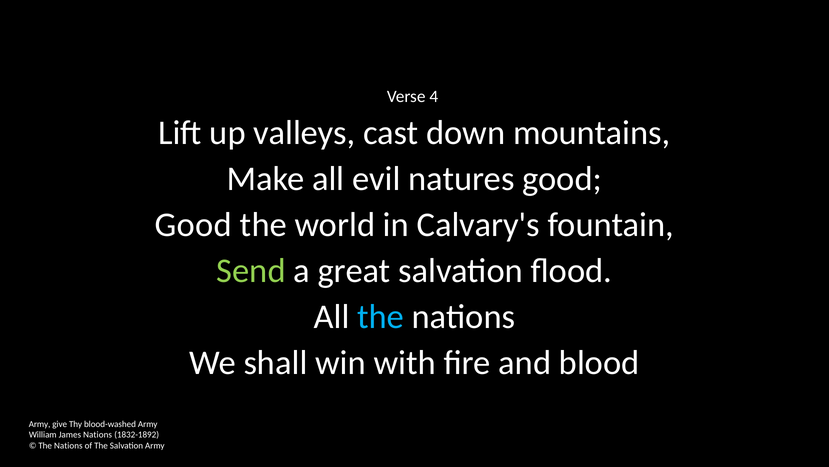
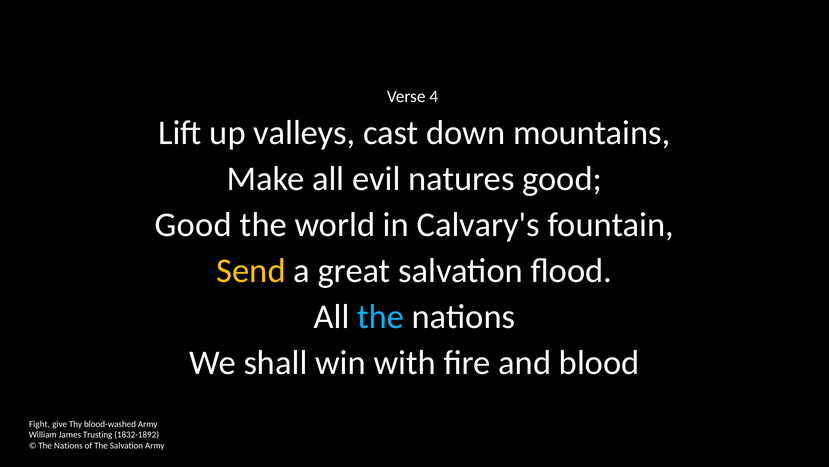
Send colour: light green -> yellow (251, 271)
Army: Army -> Fight (39, 423)
James Nations: Nations -> Trusting (98, 434)
